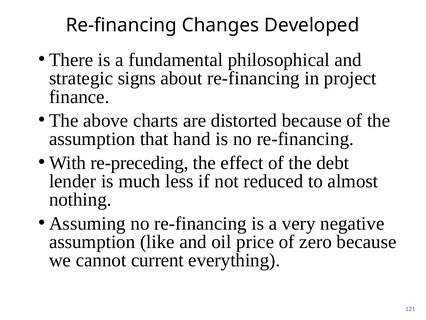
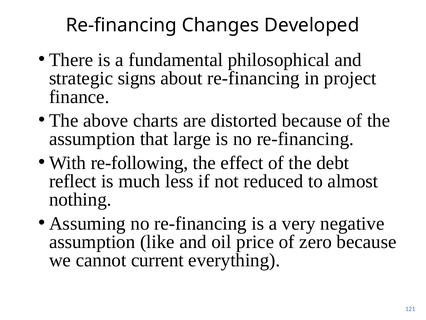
hand: hand -> large (192, 139)
re-preceding: re-preceding -> re-following (139, 163)
lender: lender -> reflect (73, 181)
